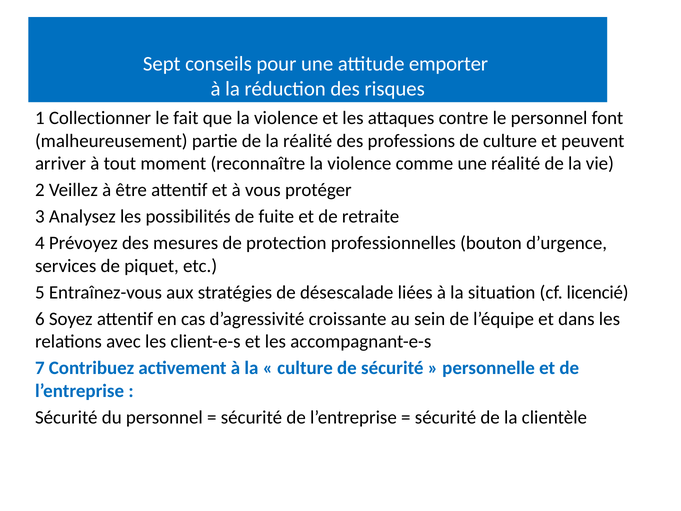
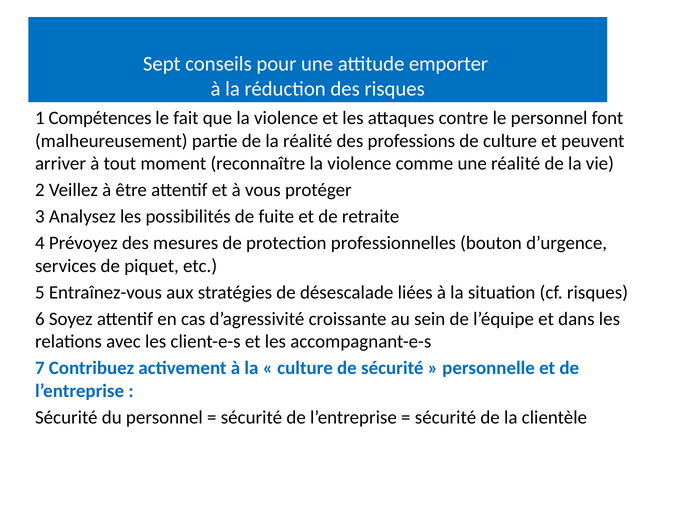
Collectionner: Collectionner -> Compétences (100, 118)
cf licencié: licencié -> risques (597, 292)
